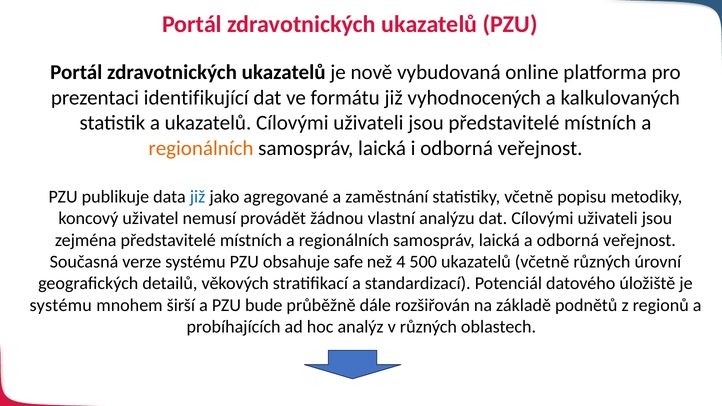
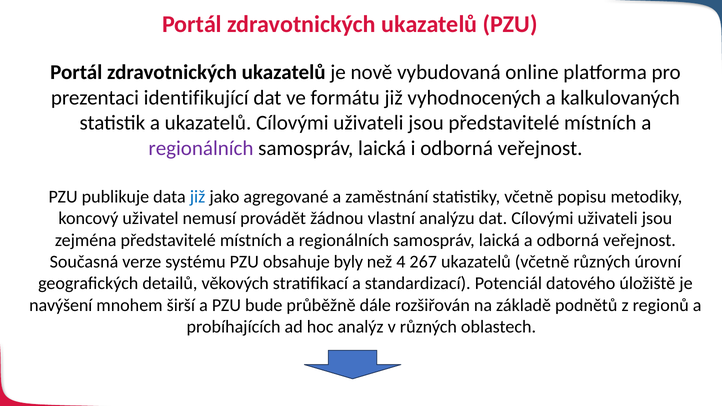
regionálních colour: orange -> purple (201, 148)
safe: safe -> byly (348, 262)
500: 500 -> 267 (423, 262)
systému: systému -> navýšení (61, 305)
